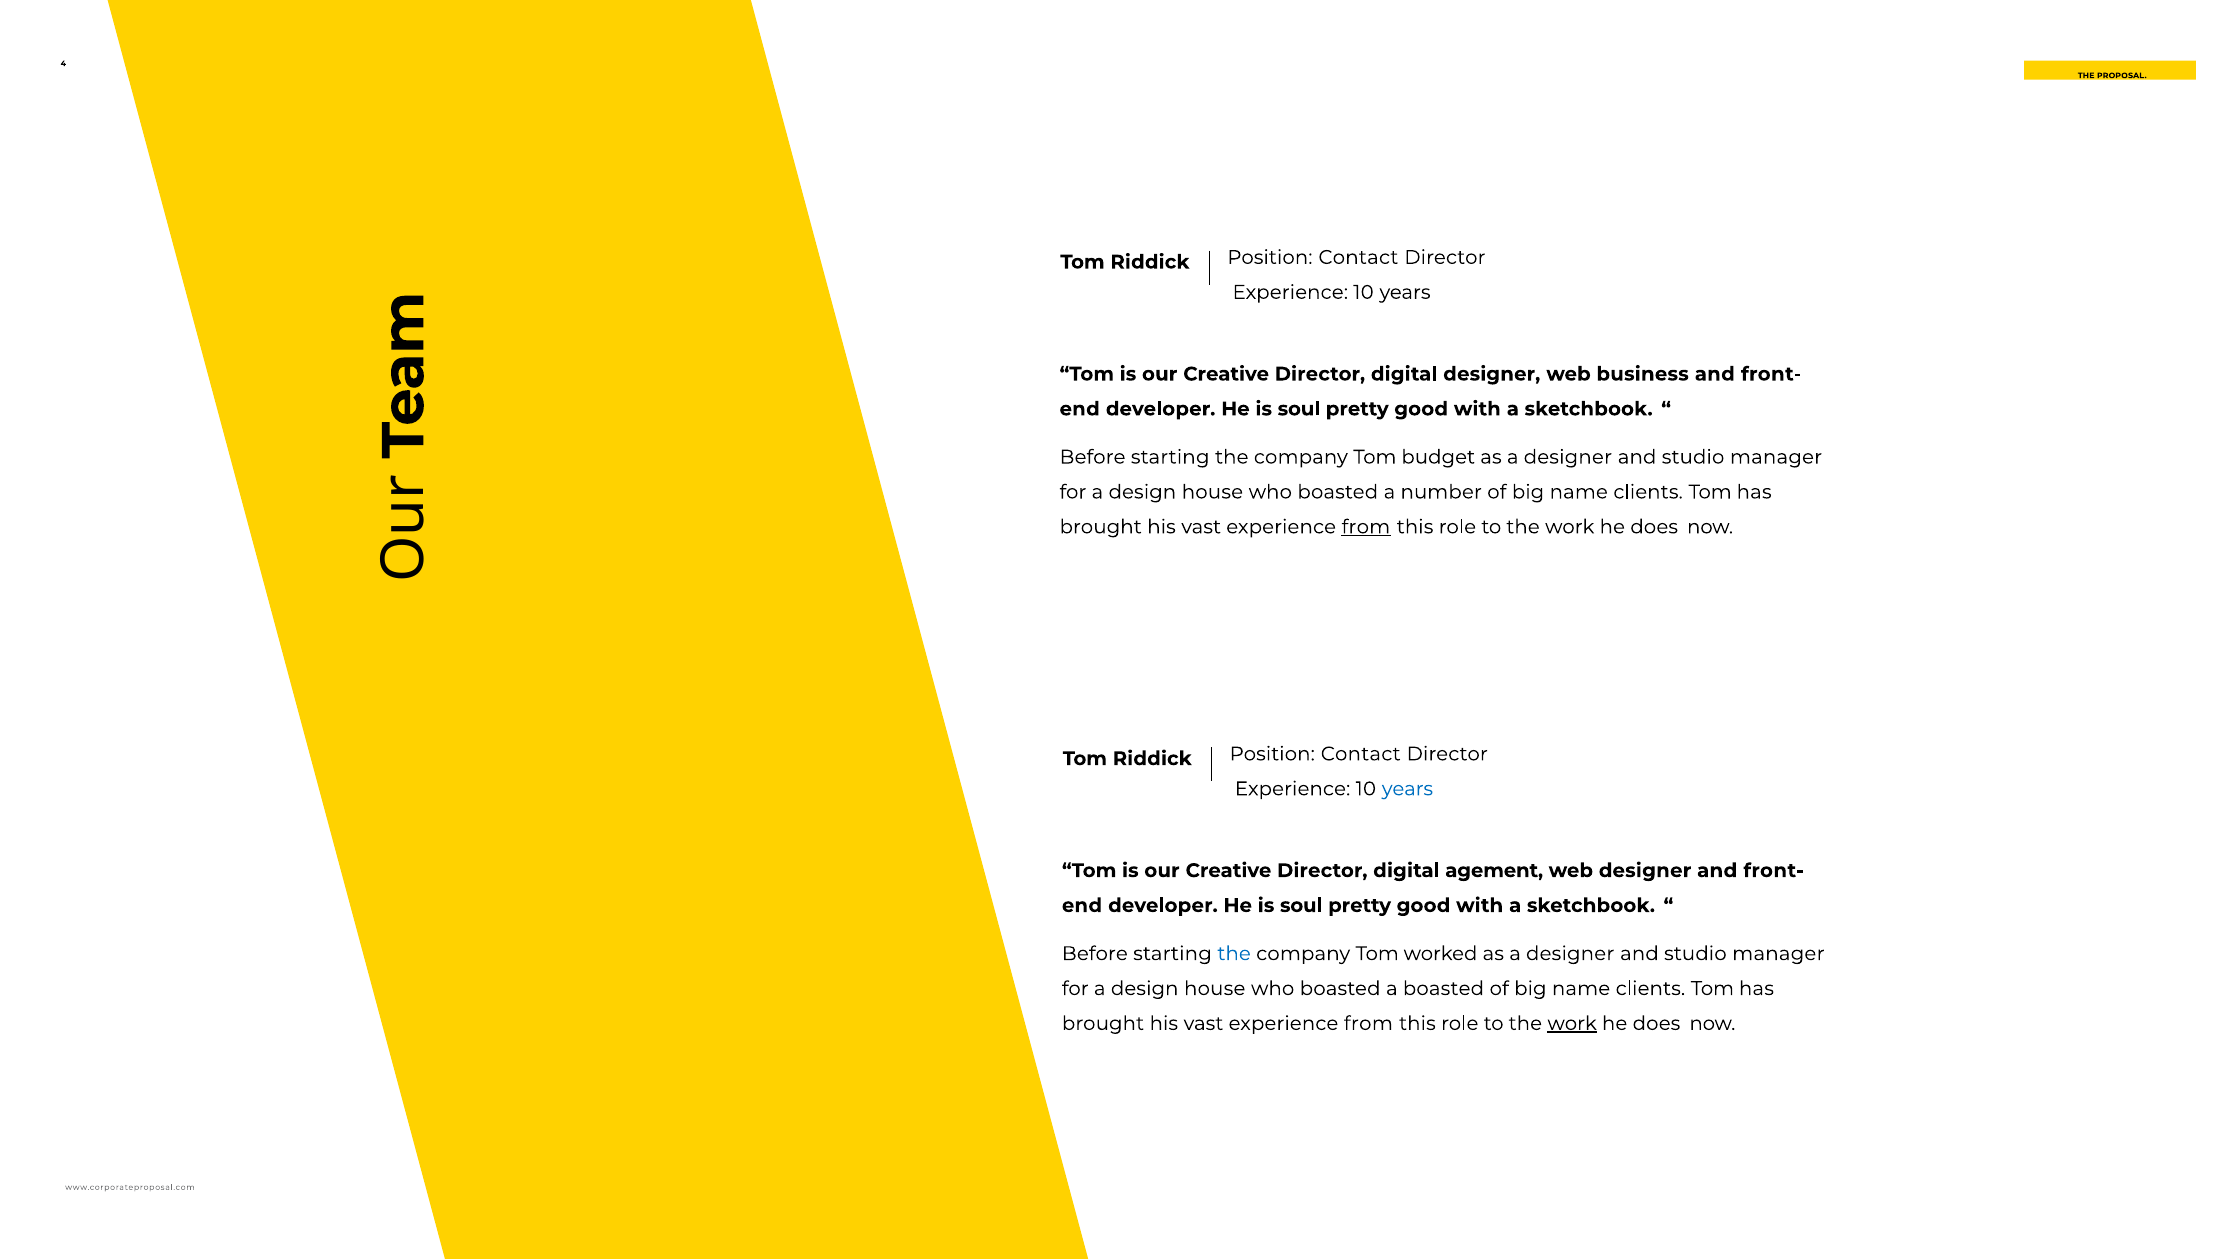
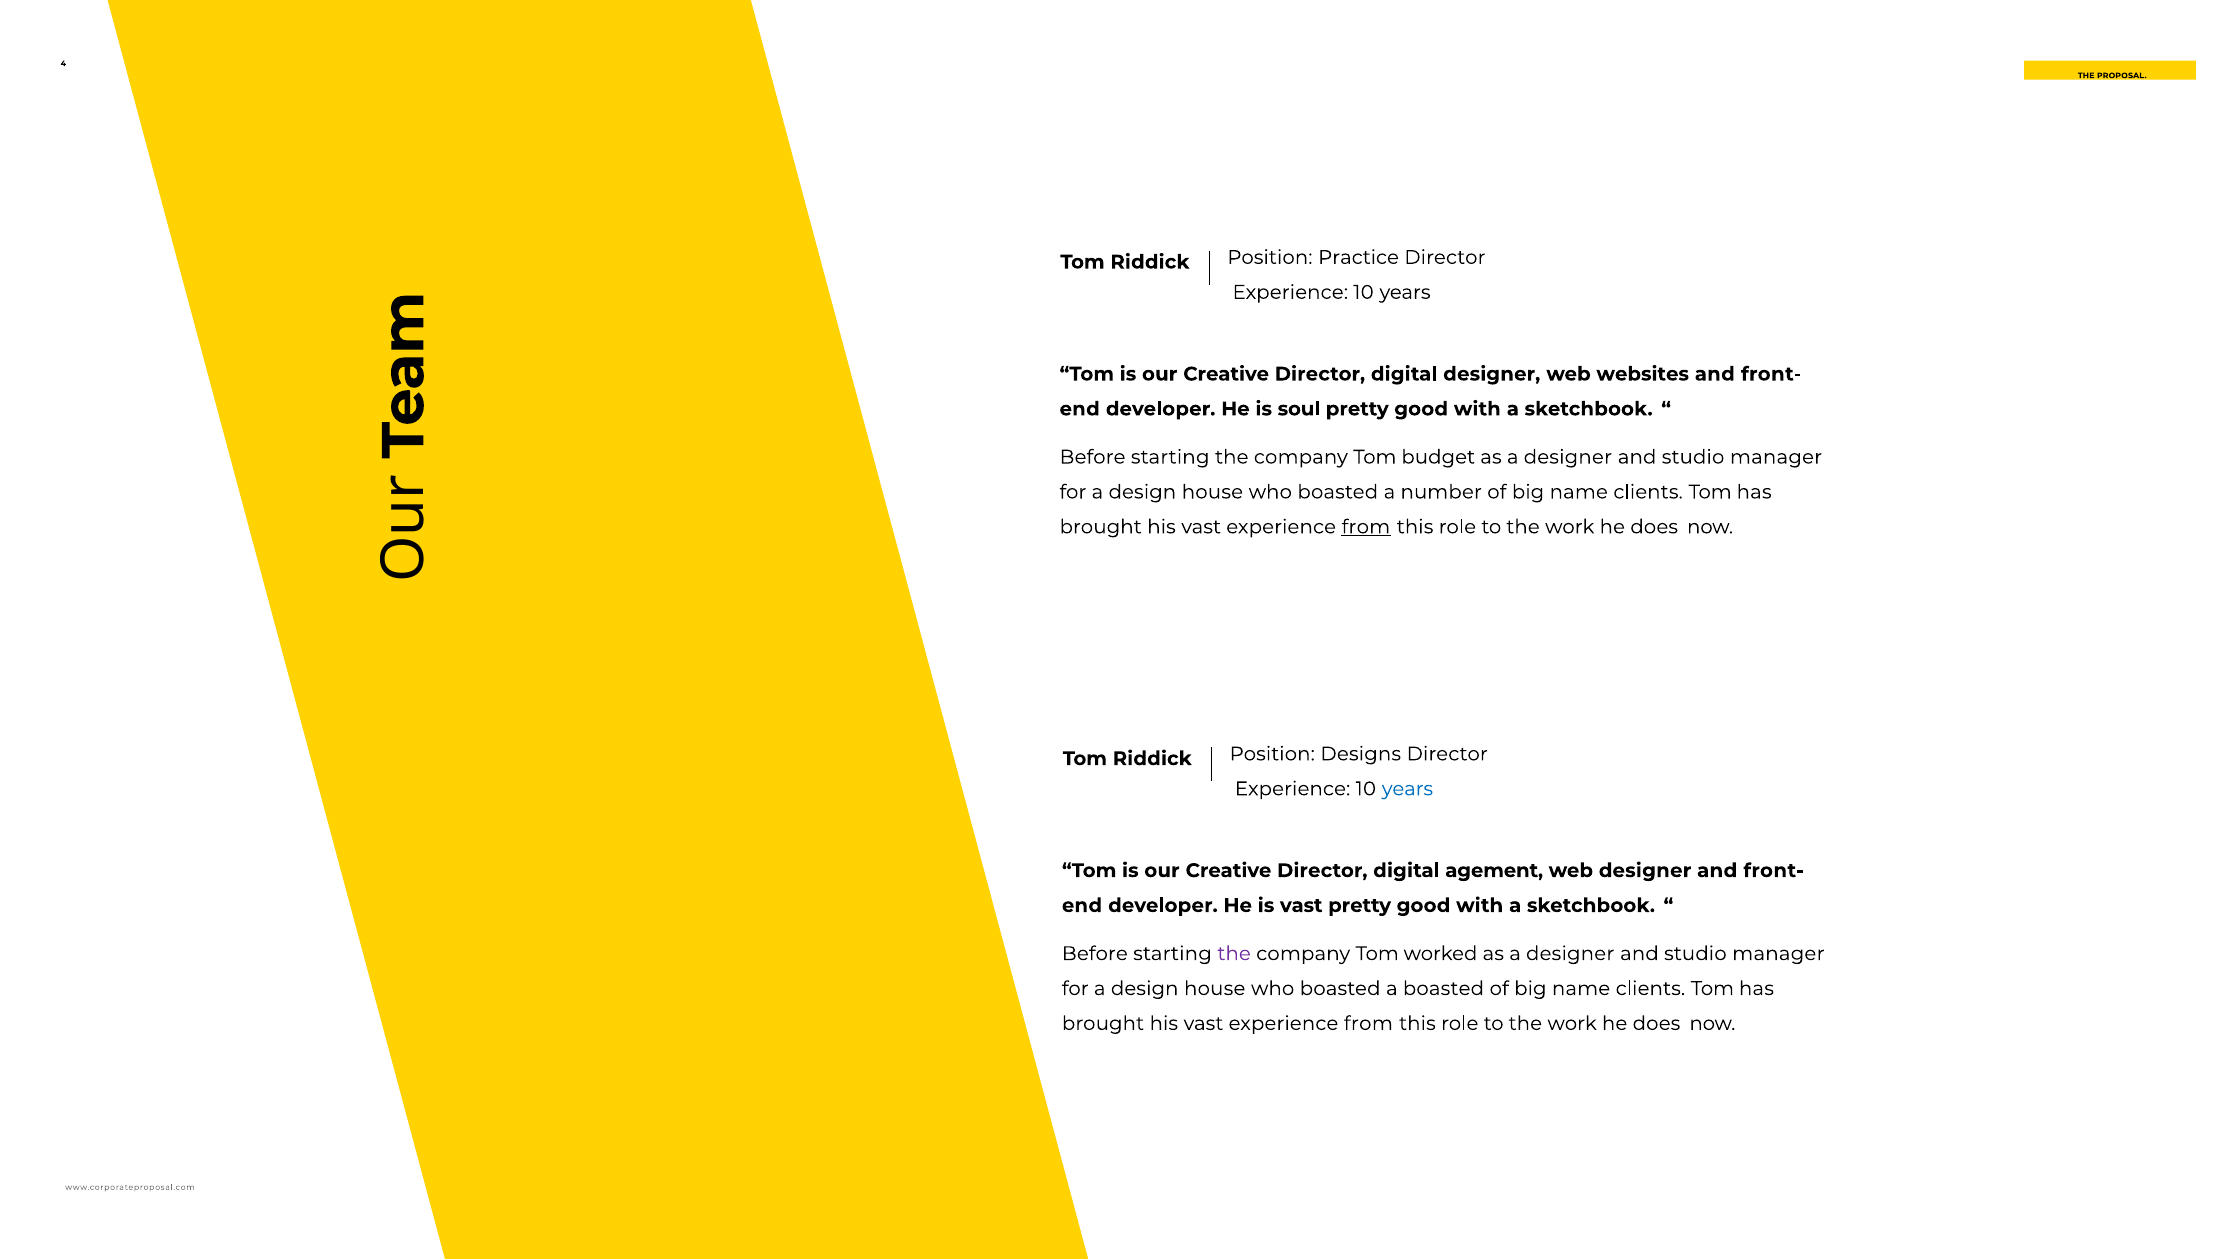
Contact: Contact -> Practice (1359, 257)
business: business -> websites (1643, 374)
Contact: Contact -> Designs (1361, 754)
soul: soul -> vast (1301, 905)
the colour: blue -> purple (1234, 954)
work underline: present -> none (1572, 1023)
